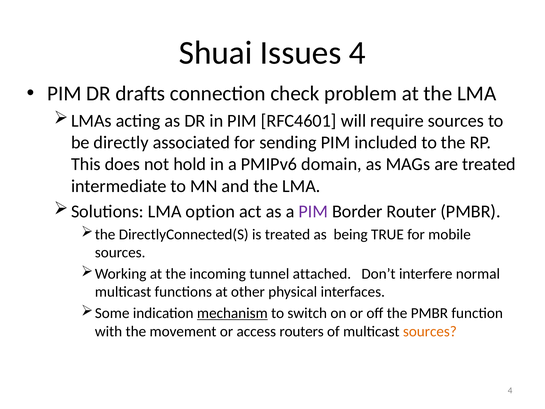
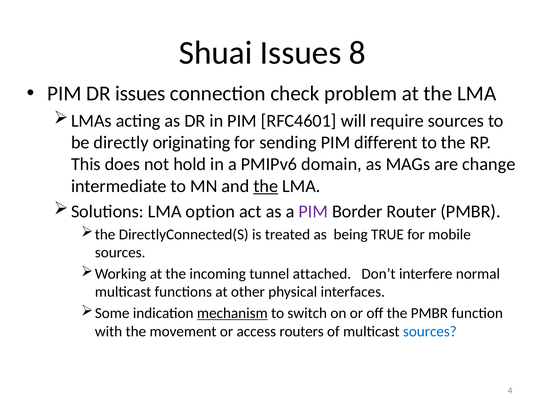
Issues 4: 4 -> 8 (357, 53)
DR drafts: drafts -> issues (140, 94)
associated: associated -> originating (191, 142)
included: included -> different (386, 142)
are treated: treated -> change (489, 164)
the underline: none -> present (266, 186)
sources colour: orange -> blue (430, 331)
